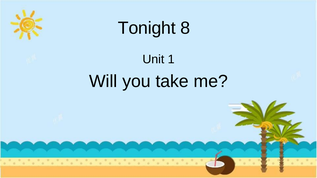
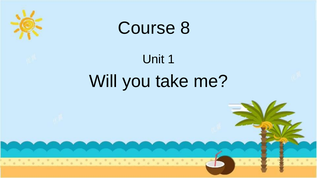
Tonight: Tonight -> Course (147, 28)
